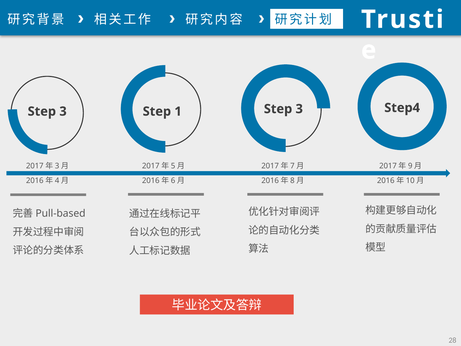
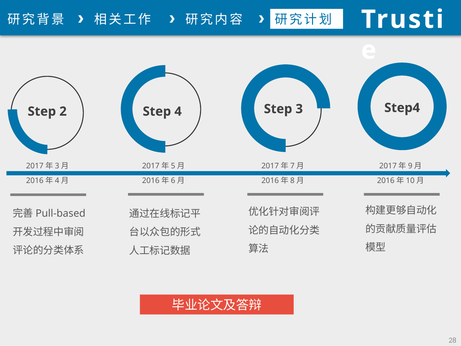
3: 3 -> 2 (63, 111)
1: 1 -> 4 (178, 111)
